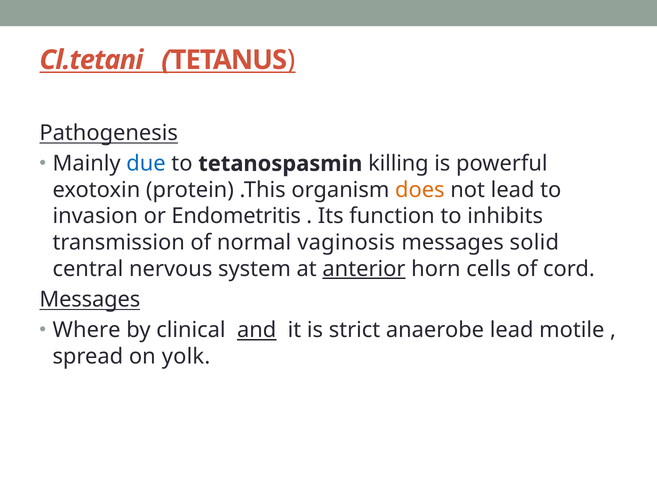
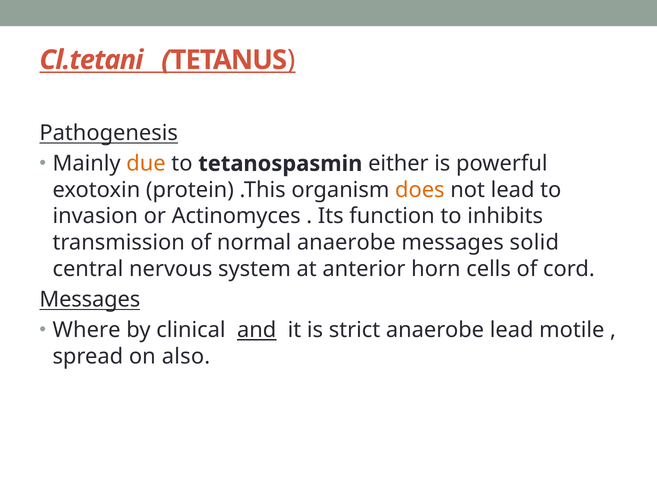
due colour: blue -> orange (146, 164)
killing: killing -> either (398, 164)
Endometritis: Endometritis -> Actinomyces (236, 216)
normal vaginosis: vaginosis -> anaerobe (346, 242)
anterior underline: present -> none (364, 269)
yolk: yolk -> also (186, 356)
